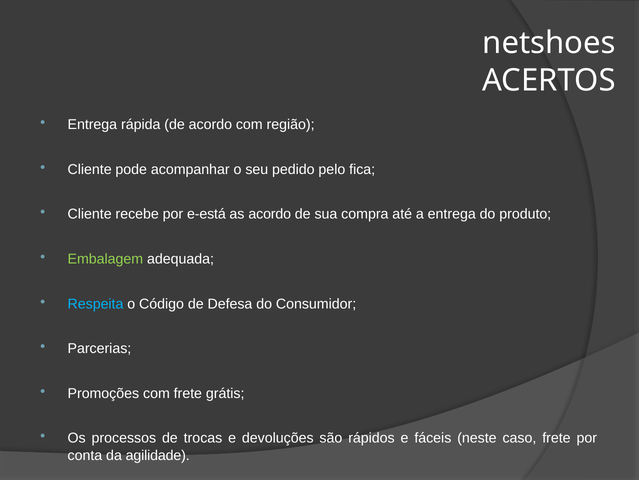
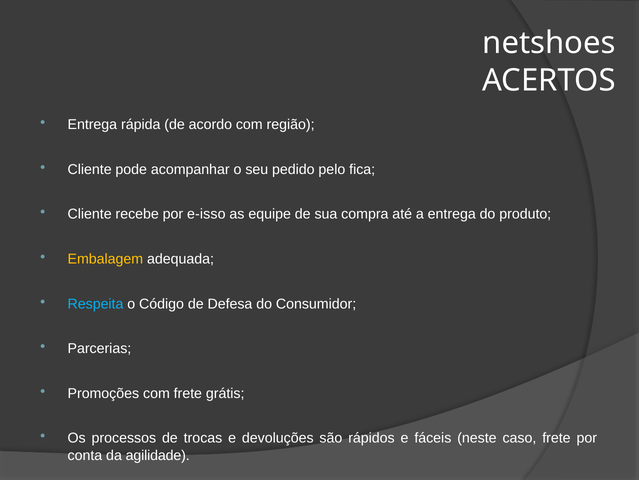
e-está: e-está -> e-isso (206, 214)
as acordo: acordo -> equipe (270, 214)
Embalagem colour: light green -> yellow (105, 259)
